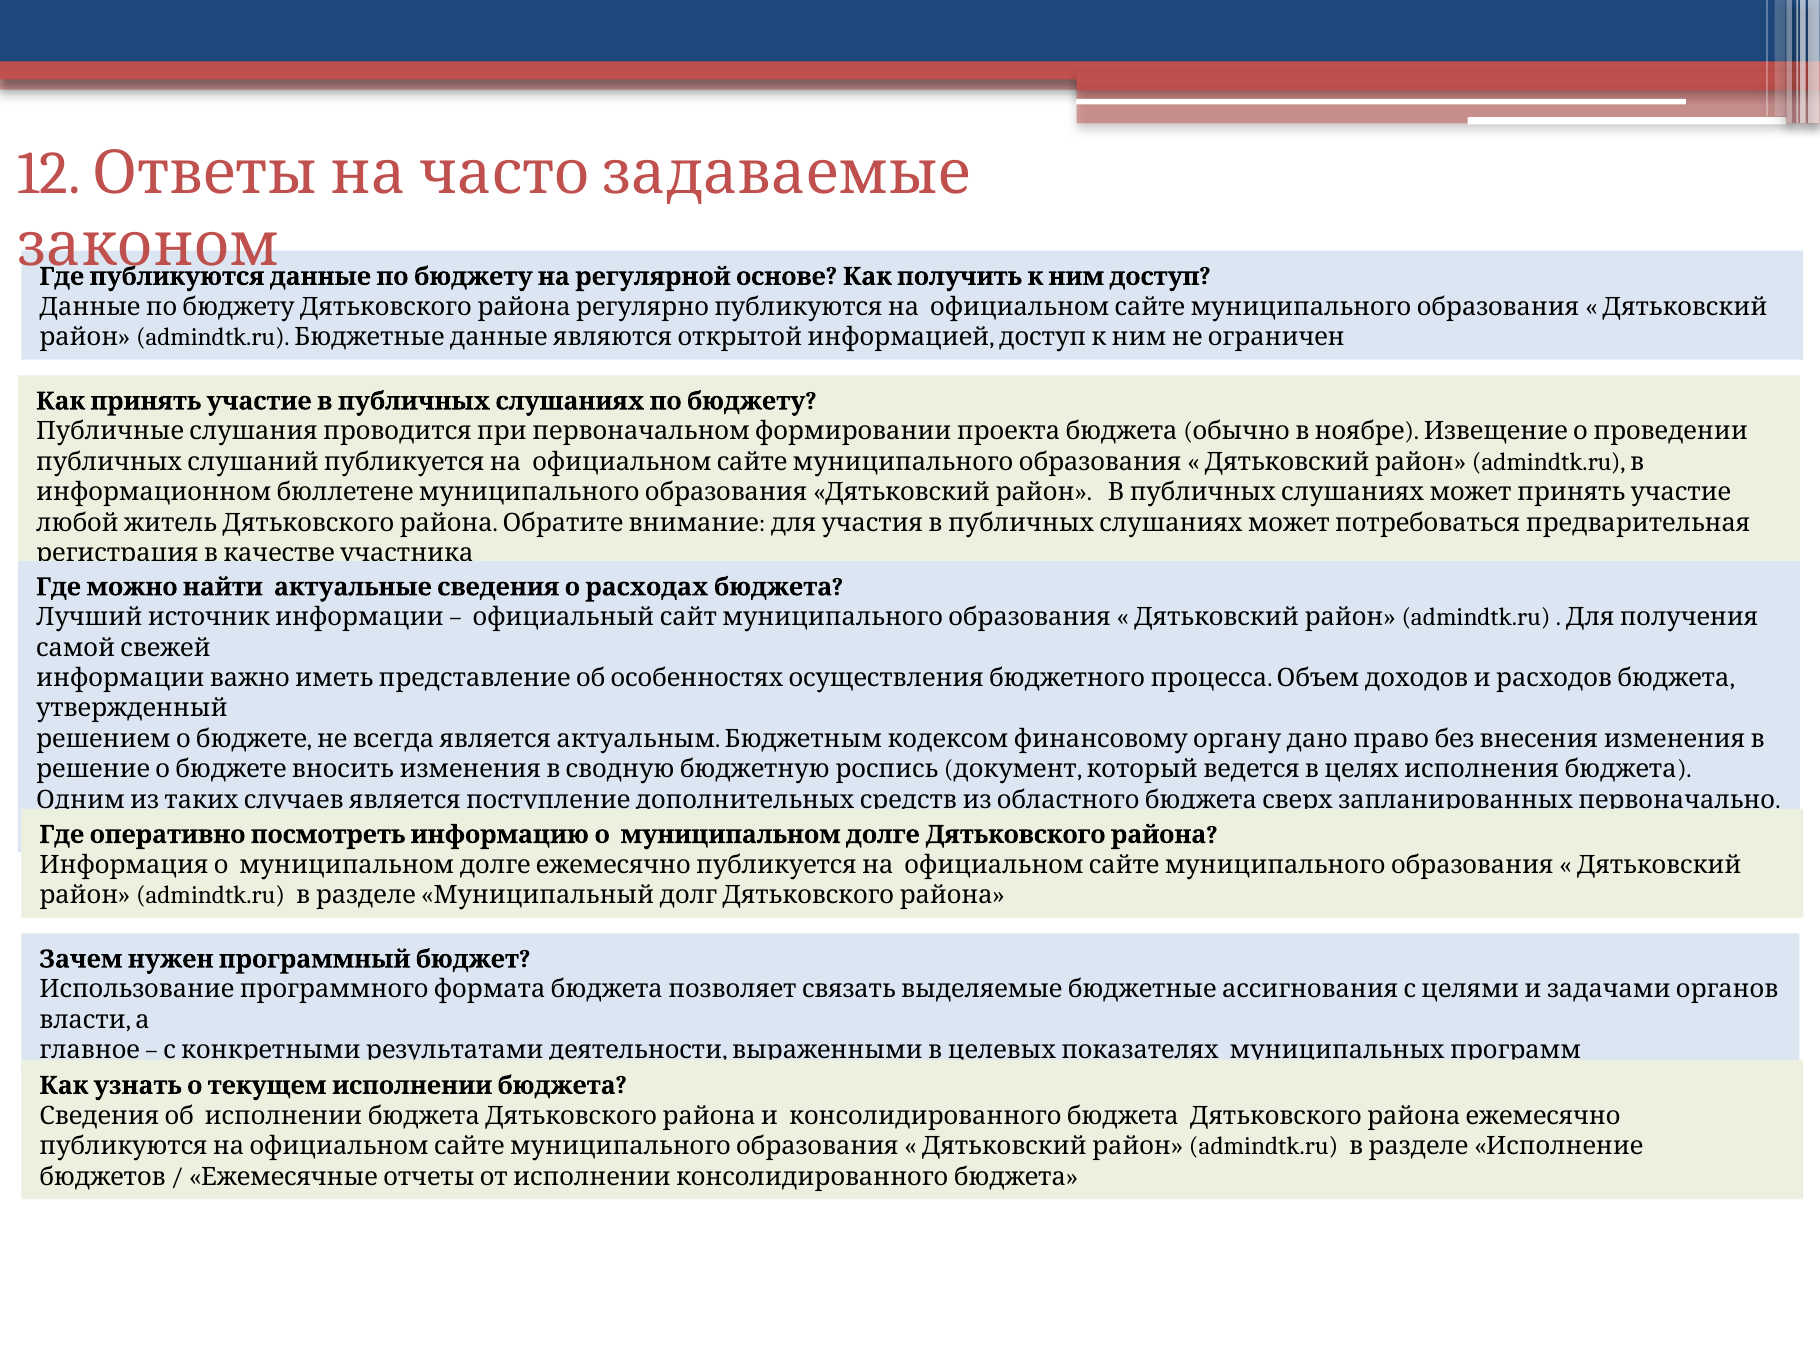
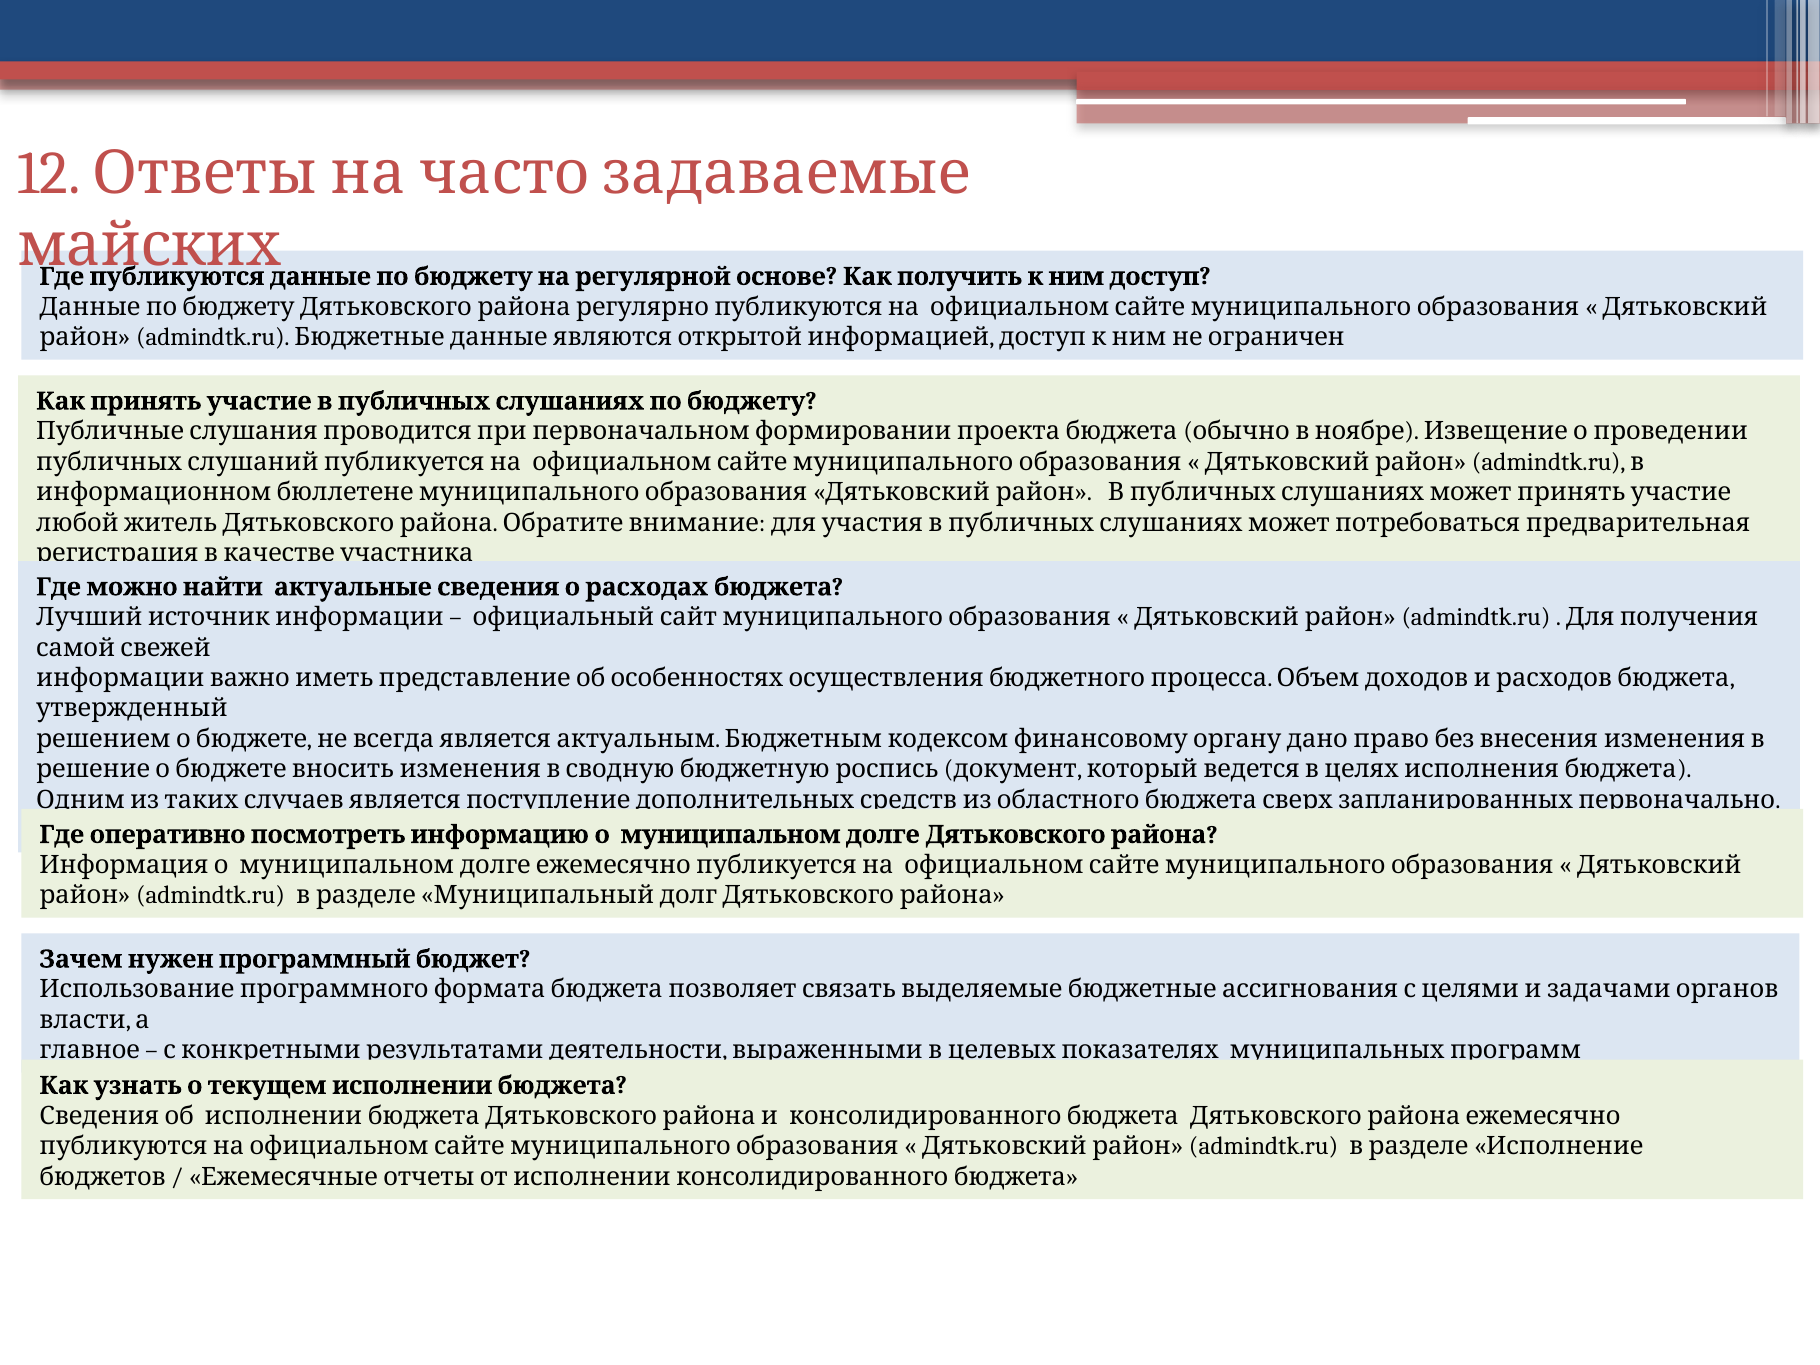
законом: законом -> майских (149, 246)
